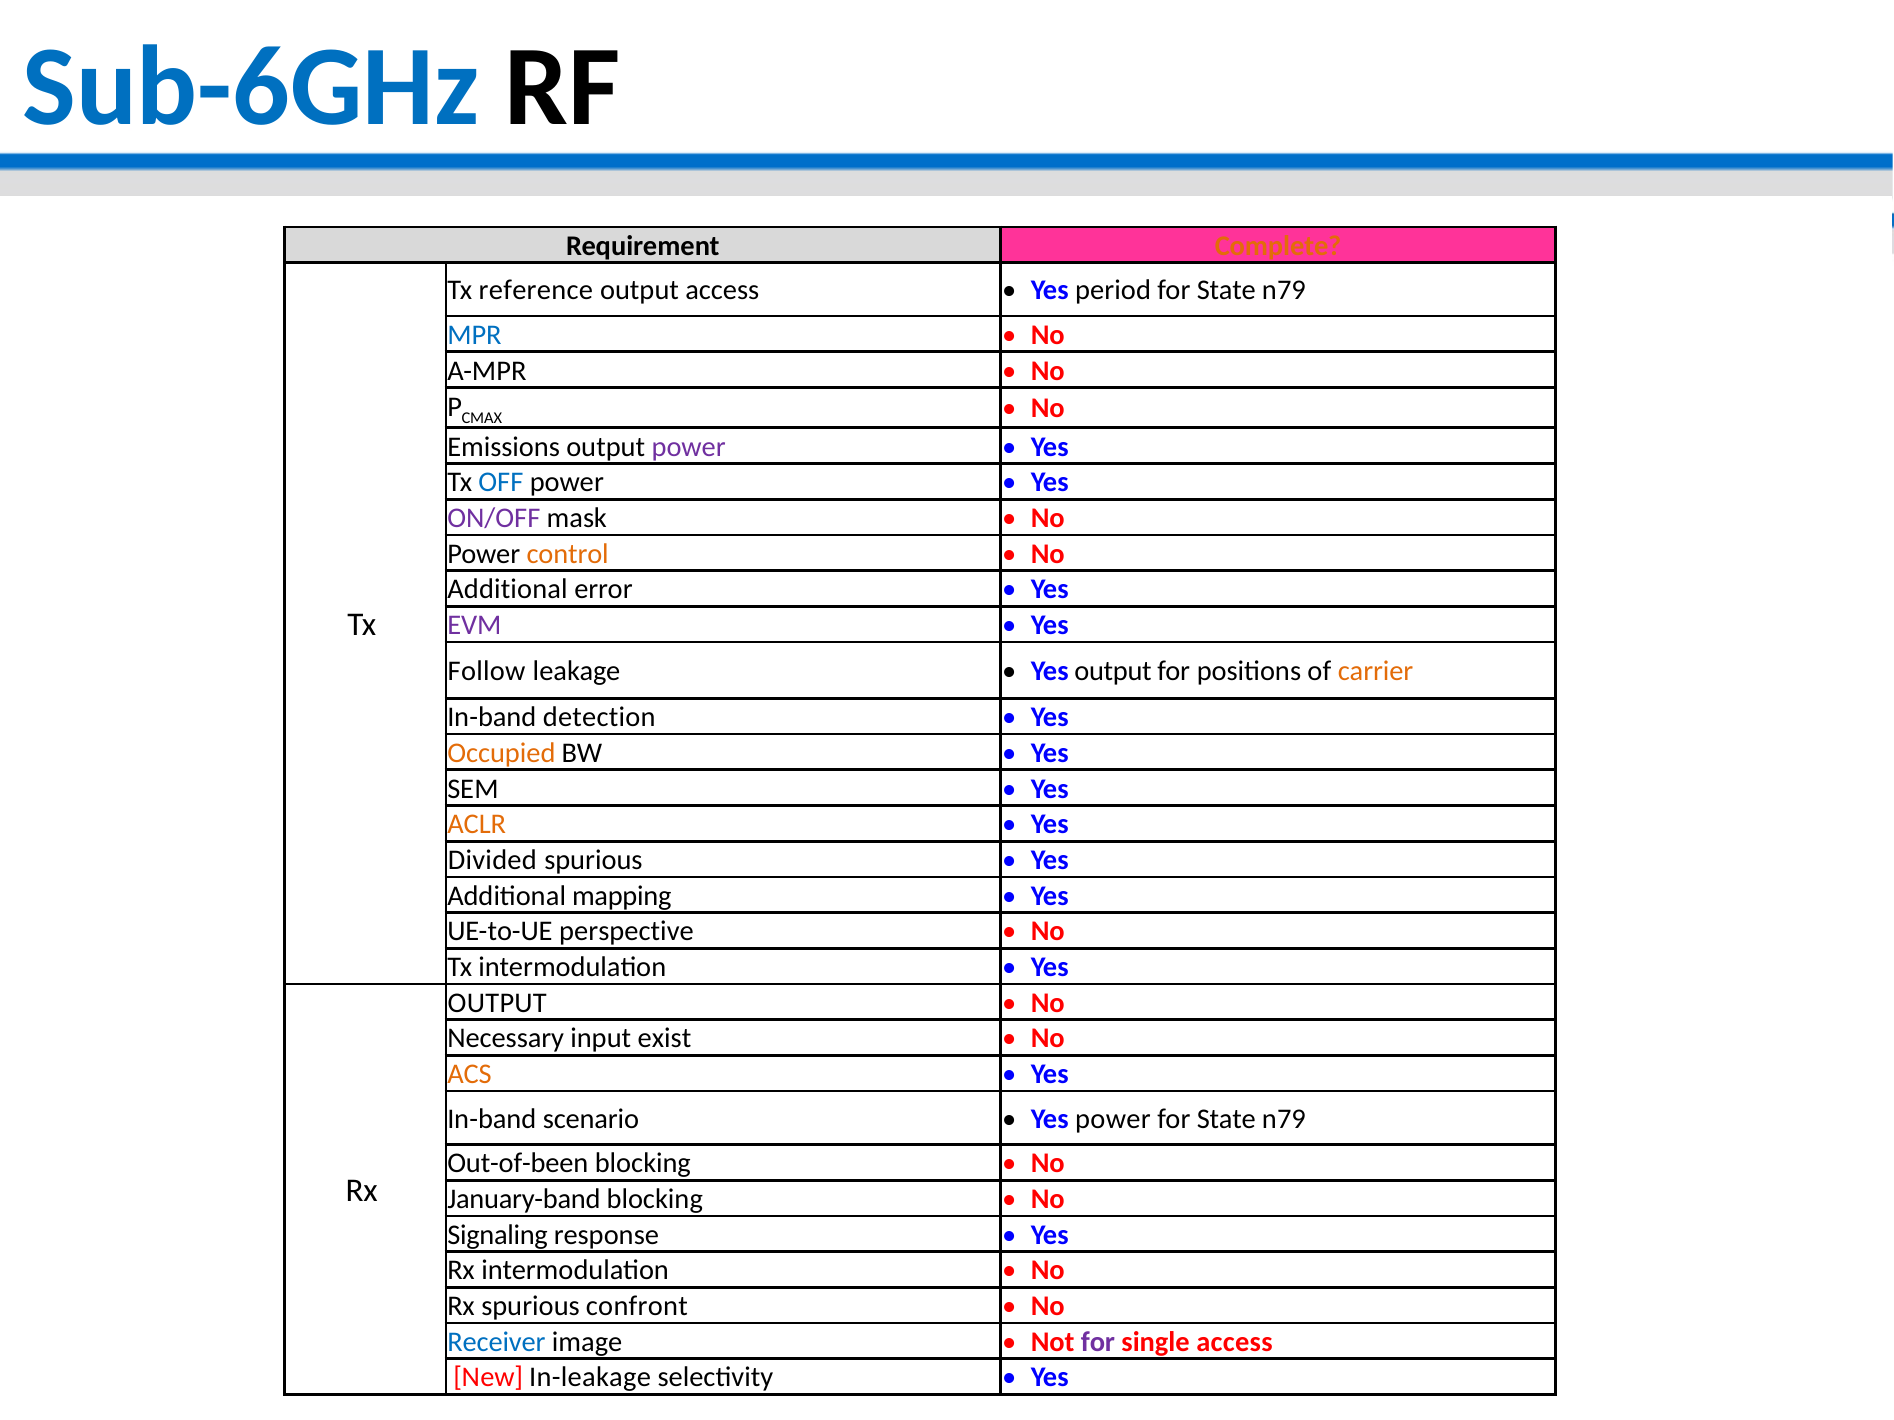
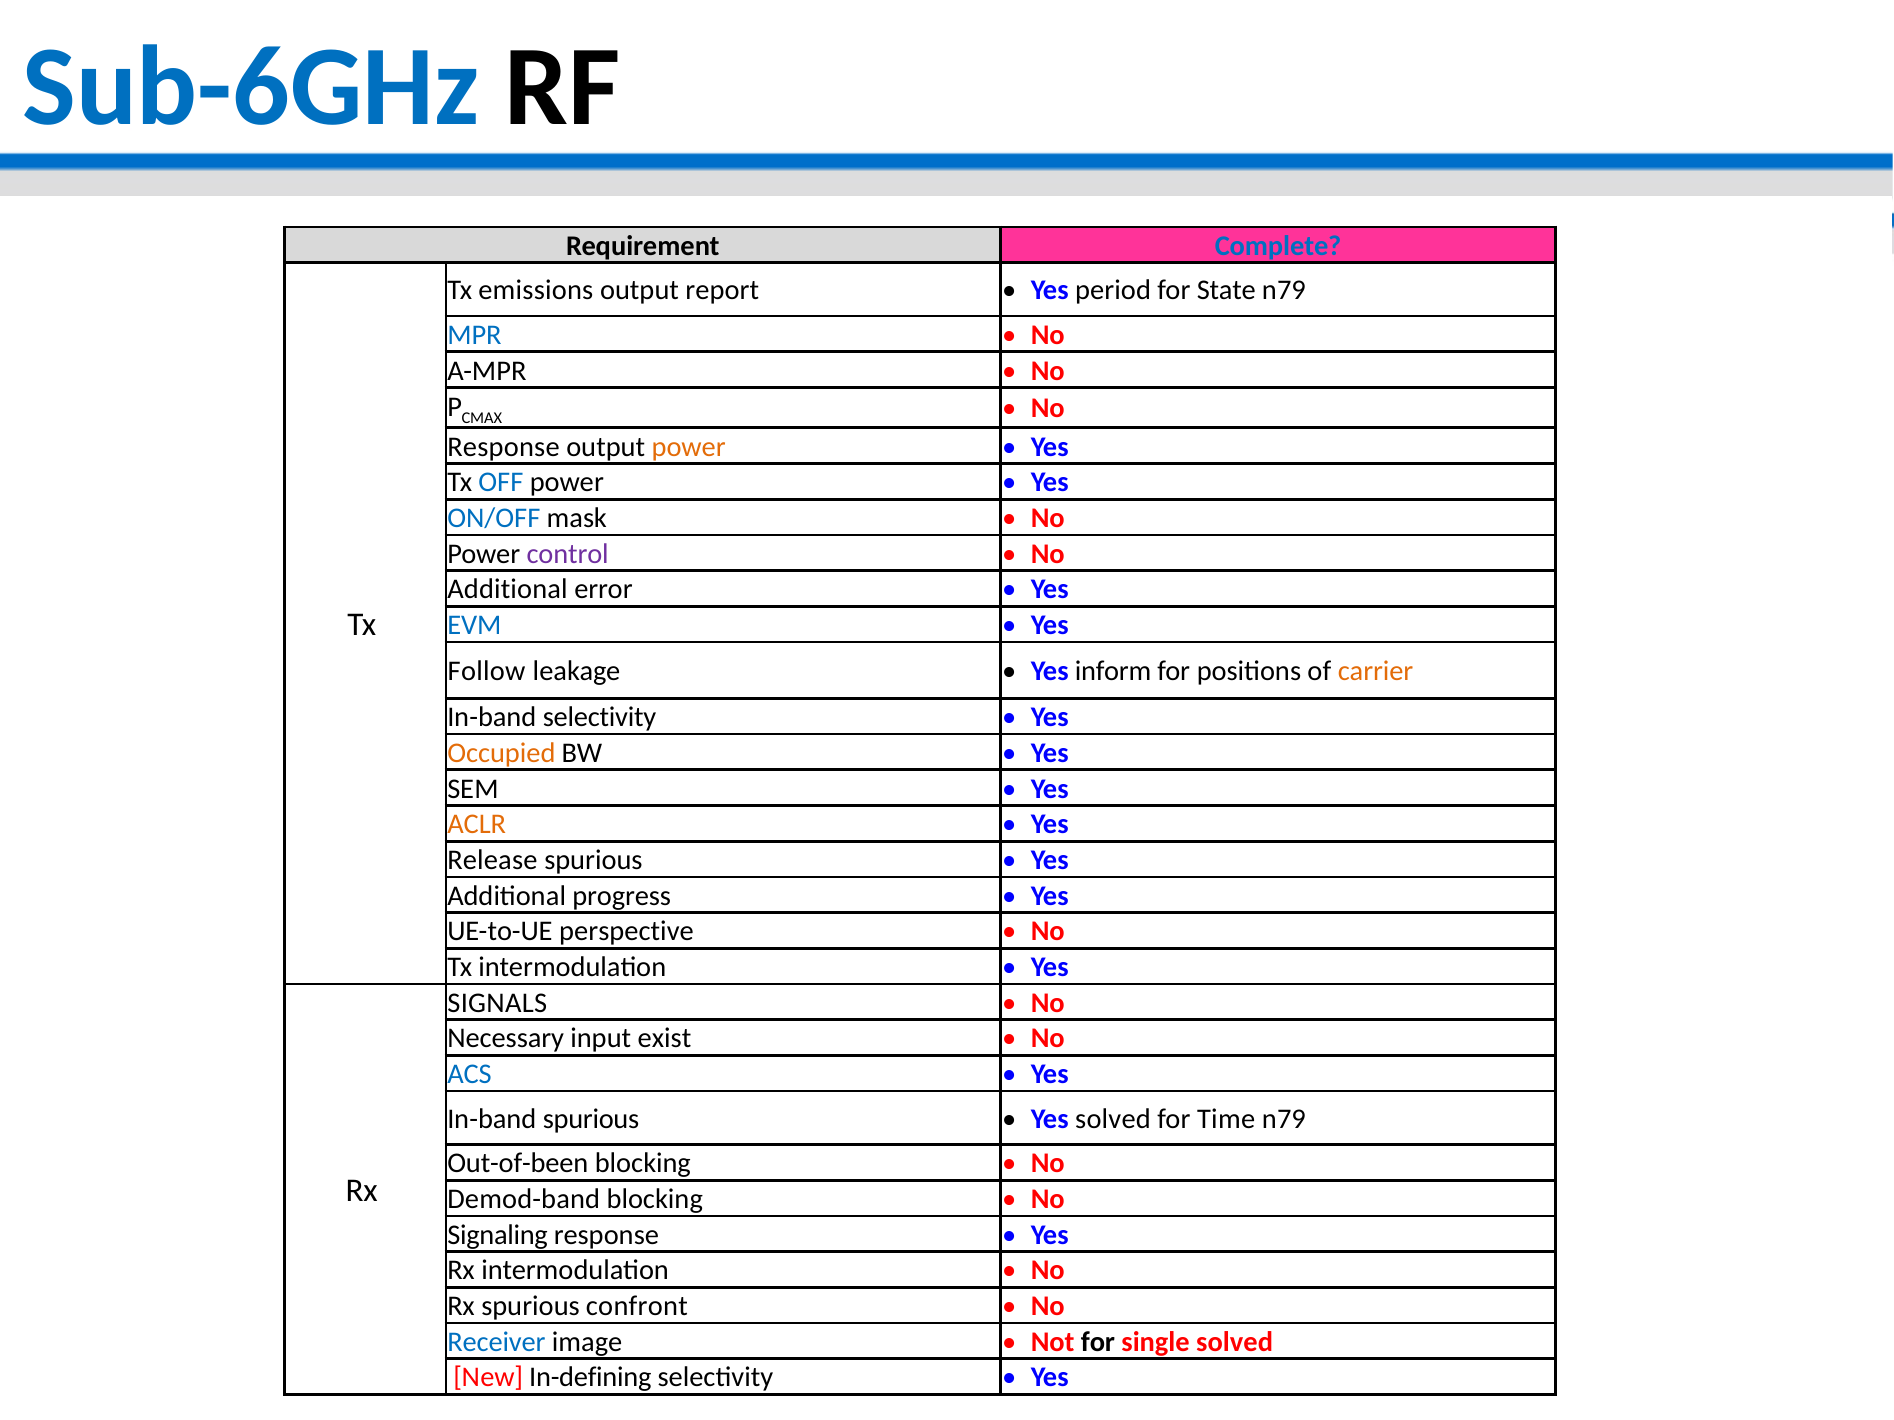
Complete colour: orange -> blue (1278, 246)
reference: reference -> emissions (536, 290)
output access: access -> report (722, 290)
Emissions: Emissions -> Response (503, 447)
power colour: purple -> orange (689, 447)
ON/OFF colour: purple -> blue (494, 518)
control colour: orange -> purple (568, 554)
EVM colour: purple -> blue (474, 625)
Yes output: output -> inform (1113, 671)
In-band detection: detection -> selectivity (600, 718)
Divided: Divided -> Release (492, 860)
mapping: mapping -> progress (622, 896)
OUTPUT: OUTPUT -> SIGNALS (497, 1003)
ACS colour: orange -> blue (469, 1075)
In-band scenario: scenario -> spurious (591, 1119)
Yes power: power -> solved (1113, 1119)
State: State -> Time (1226, 1119)
January-band: January-band -> Demod-band (524, 1199)
for colour: purple -> black (1098, 1342)
single access: access -> solved (1235, 1342)
In-leakage: In-leakage -> In-defining (590, 1378)
